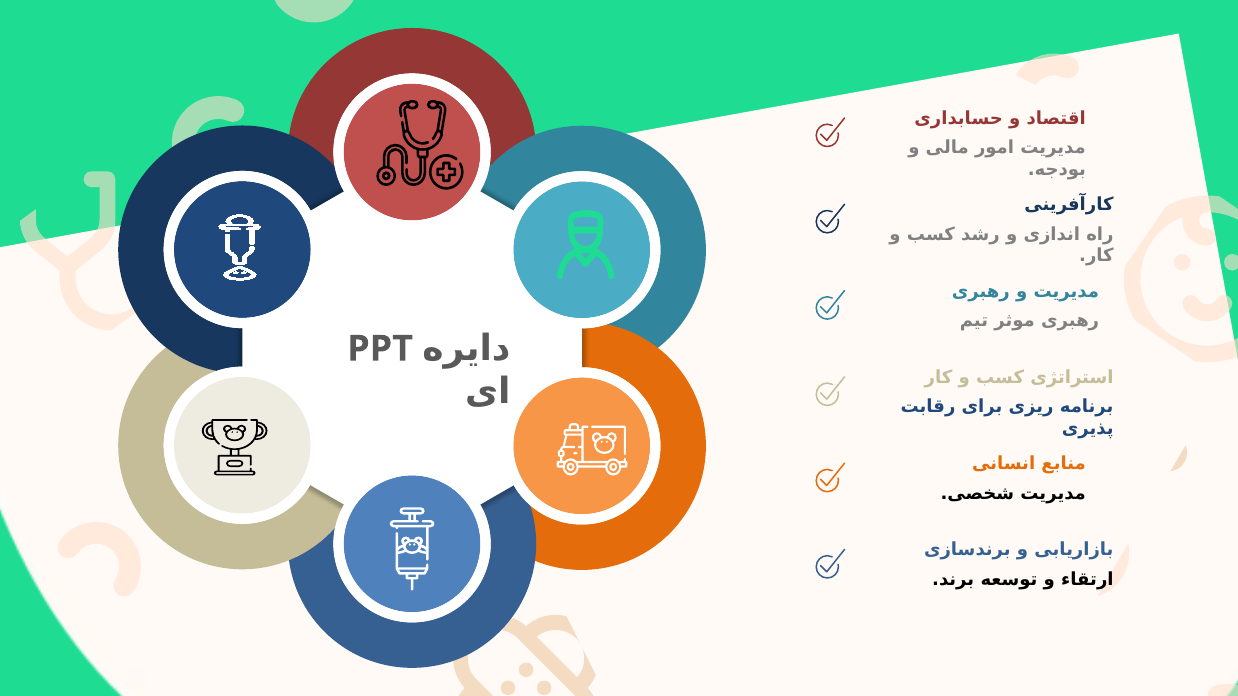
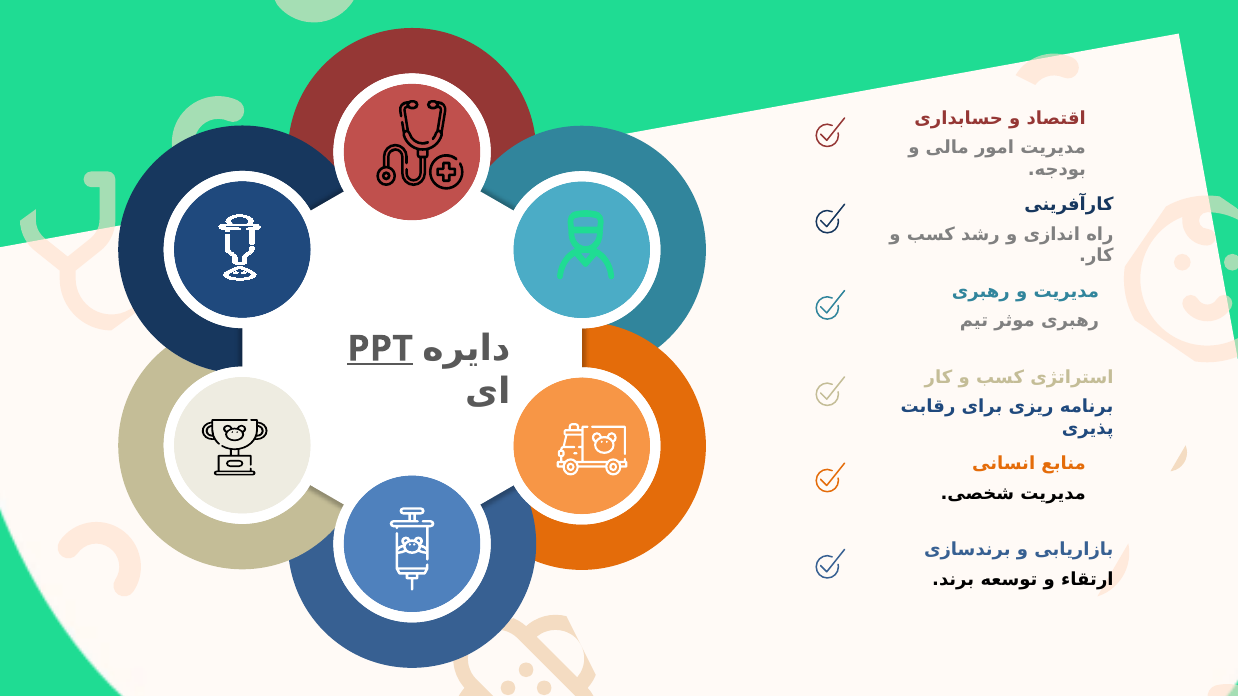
PPT underline: none -> present (380, 349)
